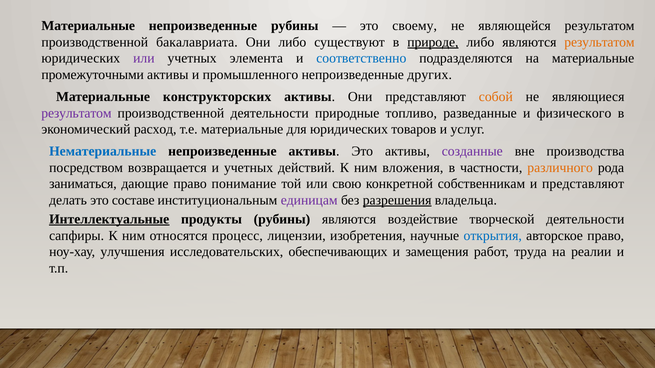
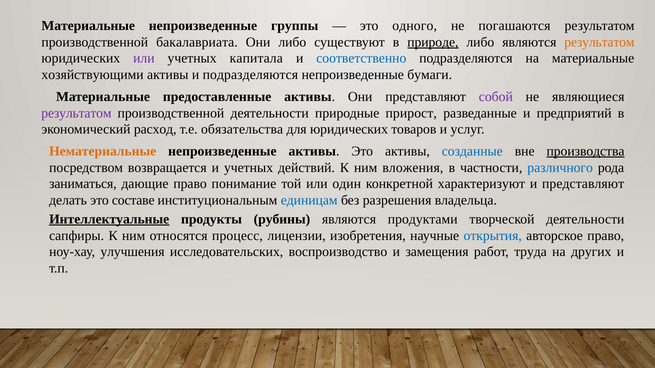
непроизведенные рубины: рубины -> группы (295, 26)
своему: своему -> одного (415, 26)
являющейся: являющейся -> погашаются (514, 26)
элемента: элемента -> капитала (256, 58)
промежуточными: промежуточными -> хозяйствующими (93, 75)
и промышленного: промышленного -> подразделяются (250, 75)
других: других -> бумаги (430, 75)
конструкторских: конструкторских -> предоставленные (217, 97)
собой colour: orange -> purple (496, 97)
топливо: топливо -> прирост (411, 113)
физического: физического -> предприятий (574, 113)
т.е материальные: материальные -> обязательства (242, 130)
Нематериальные colour: blue -> orange (103, 151)
созданные colour: purple -> blue (472, 151)
производства underline: none -> present (586, 151)
различного colour: orange -> blue (560, 168)
свою: свою -> один (347, 184)
собственникам: собственникам -> характеризуют (481, 184)
единицам colour: purple -> blue (309, 200)
разрешения underline: present -> none (397, 200)
воздействие: воздействие -> продуктами (423, 219)
обеспечивающих: обеспечивающих -> воспроизводство (338, 252)
реалии: реалии -> других (591, 252)
